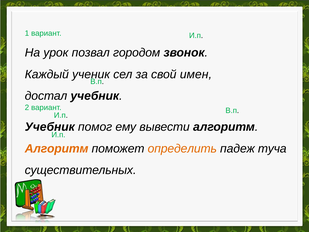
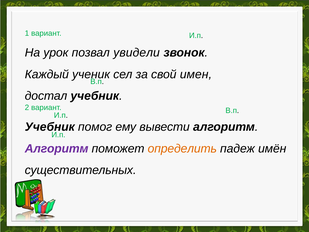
городом: городом -> увидели (137, 53)
Алгоритм colour: orange -> purple (57, 148)
туча: туча -> имён (272, 148)
